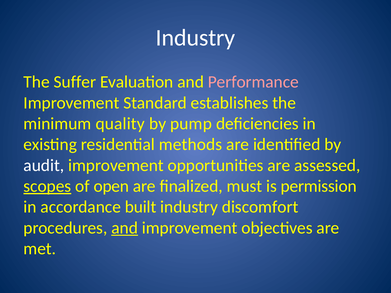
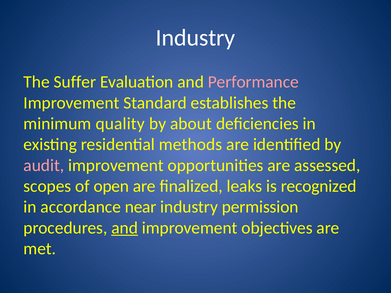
pump: pump -> about (191, 124)
audit colour: white -> pink (44, 165)
scopes underline: present -> none (47, 186)
must: must -> leaks (244, 186)
permission: permission -> recognized (319, 186)
built: built -> near (141, 207)
discomfort: discomfort -> permission (260, 207)
